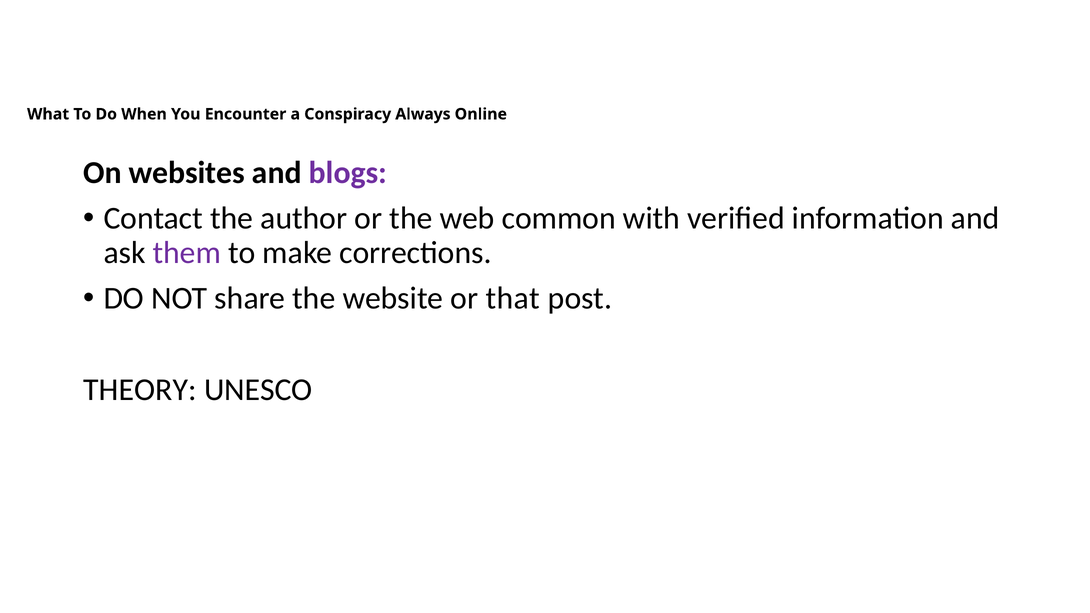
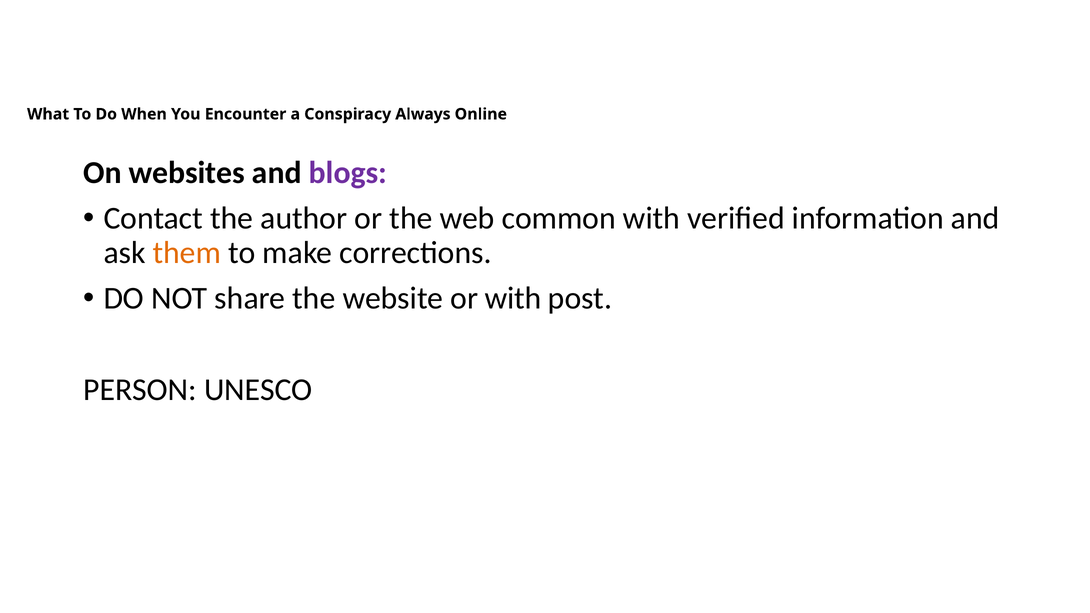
them colour: purple -> orange (187, 253)
or that: that -> with (513, 298)
THEORY: THEORY -> PERSON (140, 390)
